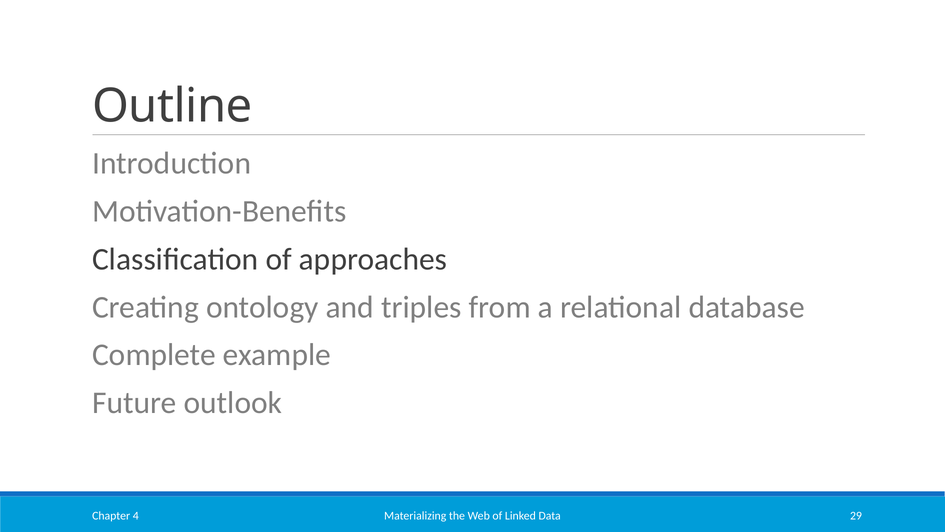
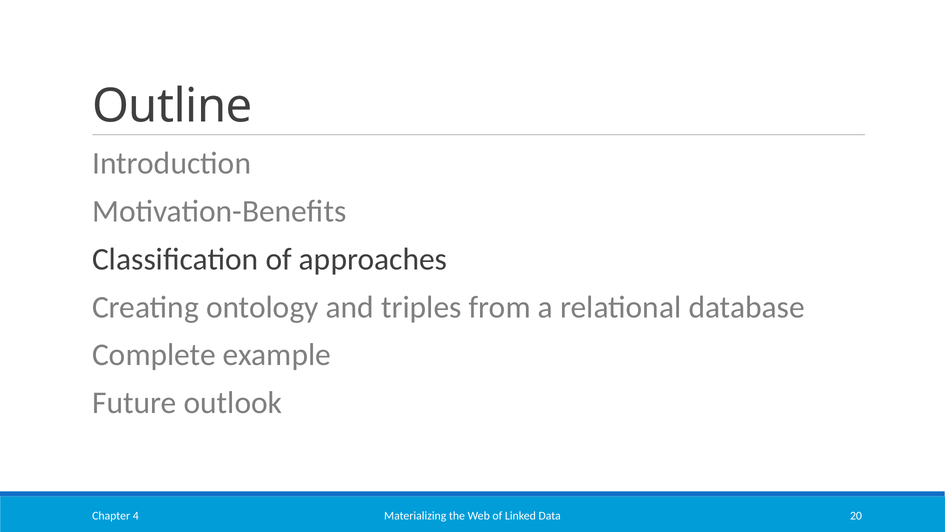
29: 29 -> 20 (856, 516)
